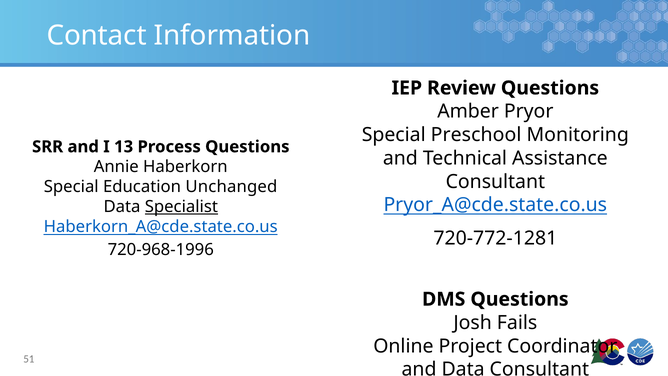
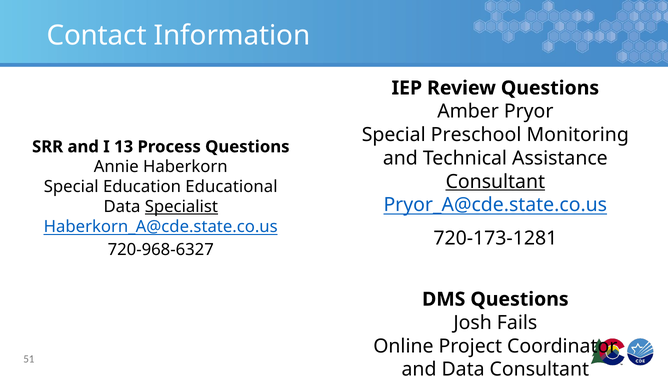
Consultant underline: none -> present (495, 182)
Unchanged: Unchanged -> Educational (231, 187)
720-772-1281: 720-772-1281 -> 720-173-1281 (495, 238)
720-968-1996: 720-968-1996 -> 720-968-6327 (161, 250)
